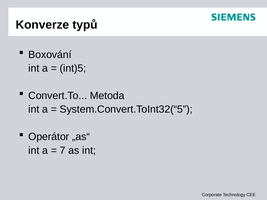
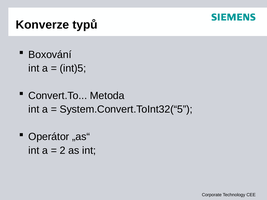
7: 7 -> 2 (63, 151)
